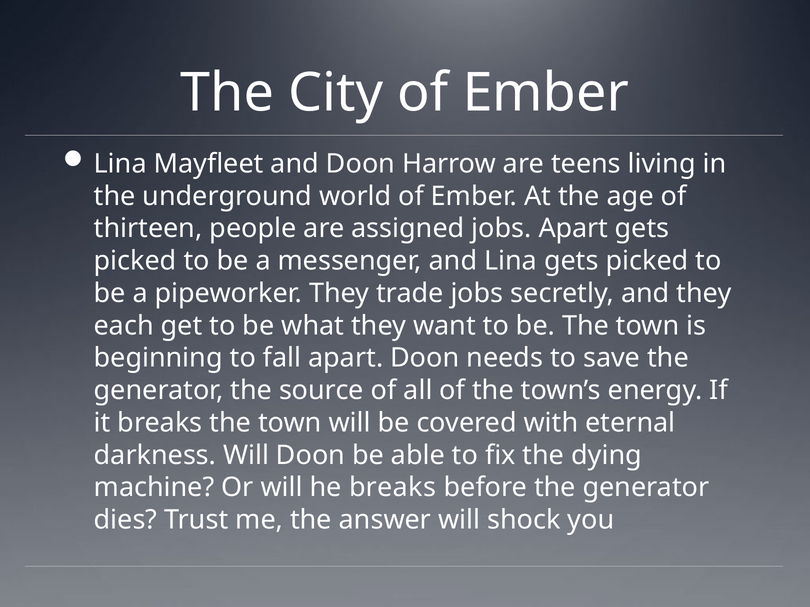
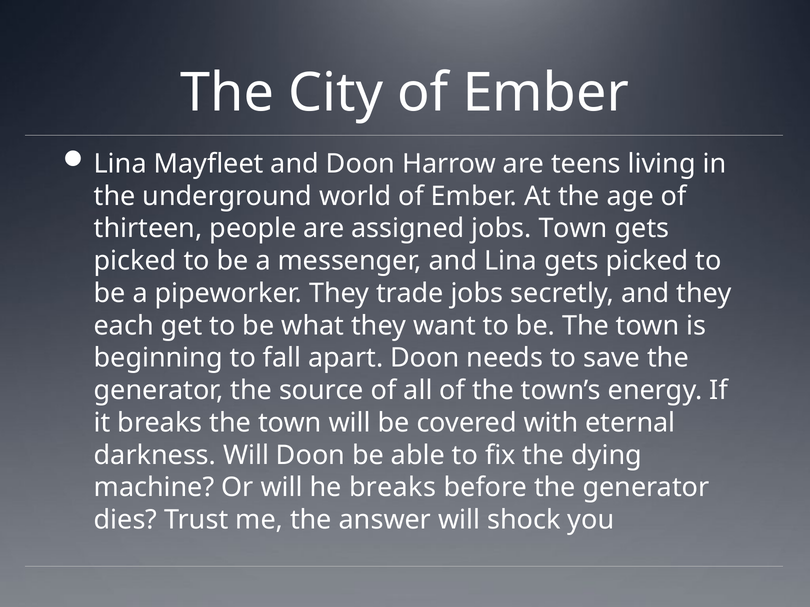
jobs Apart: Apart -> Town (573, 229)
